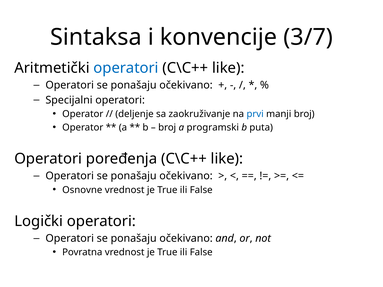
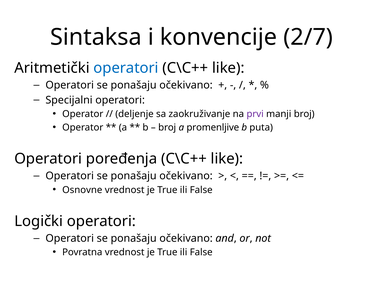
3/7: 3/7 -> 2/7 (308, 37)
prvi colour: blue -> purple (255, 114)
programski: programski -> promenljive (213, 127)
